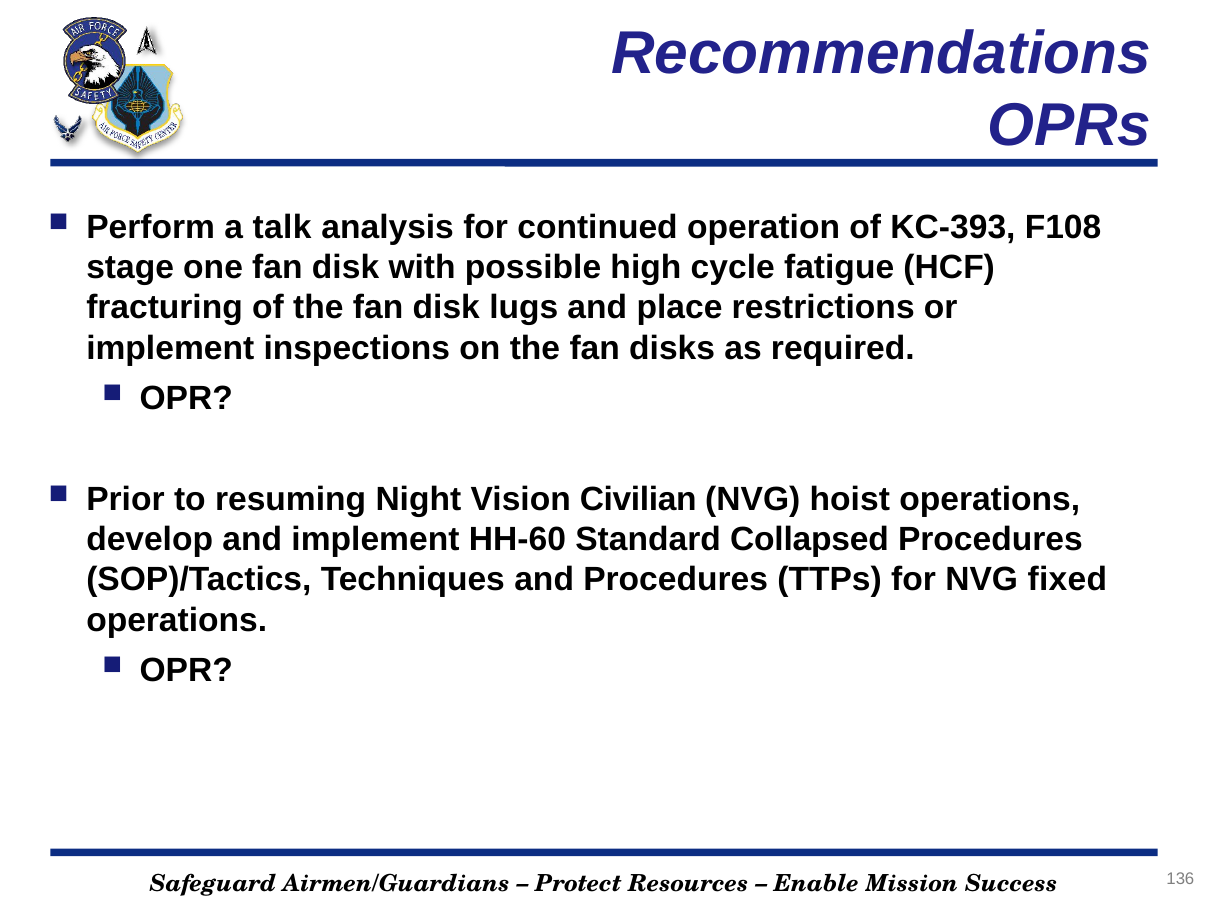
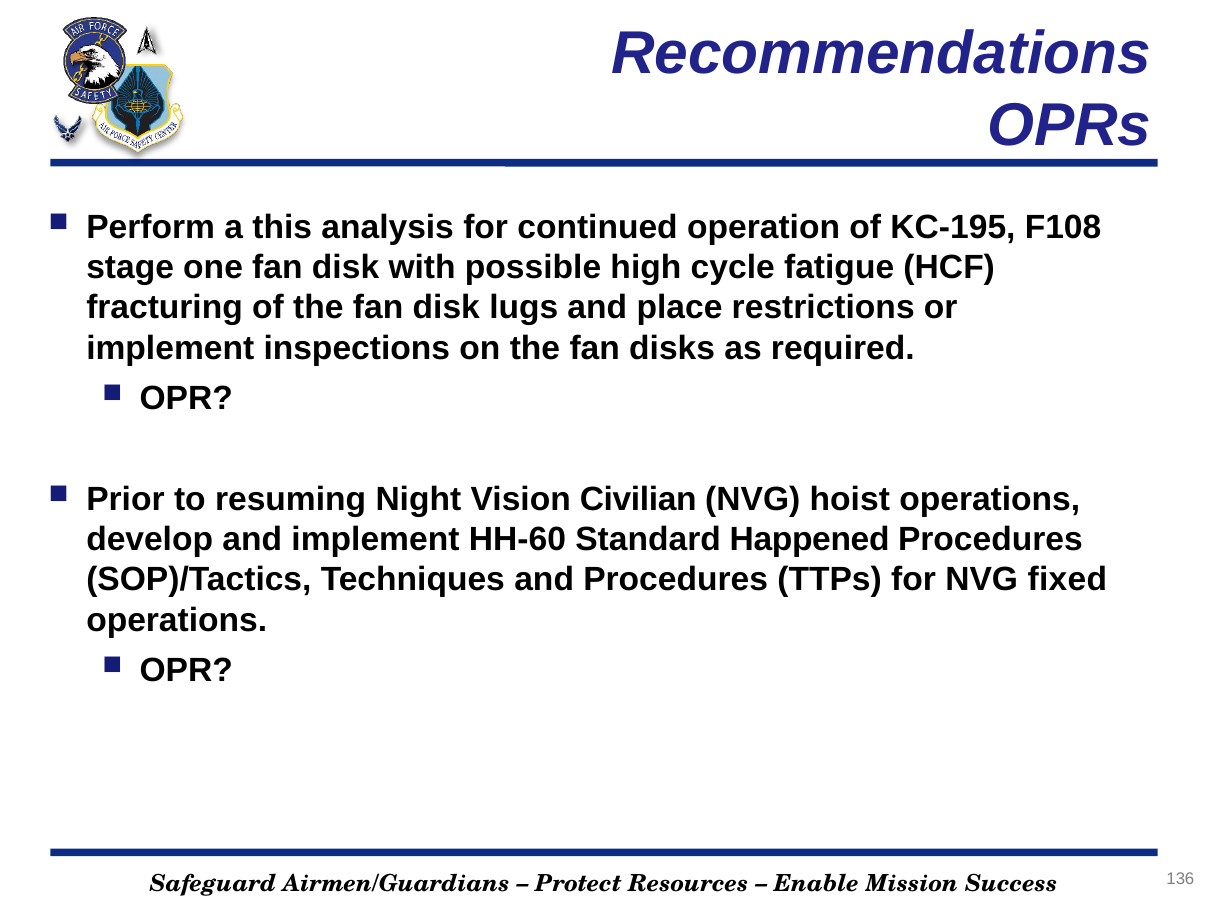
talk: talk -> this (282, 227)
KC-393: KC-393 -> KC-195 (953, 227)
Collapsed: Collapsed -> Happened (810, 540)
